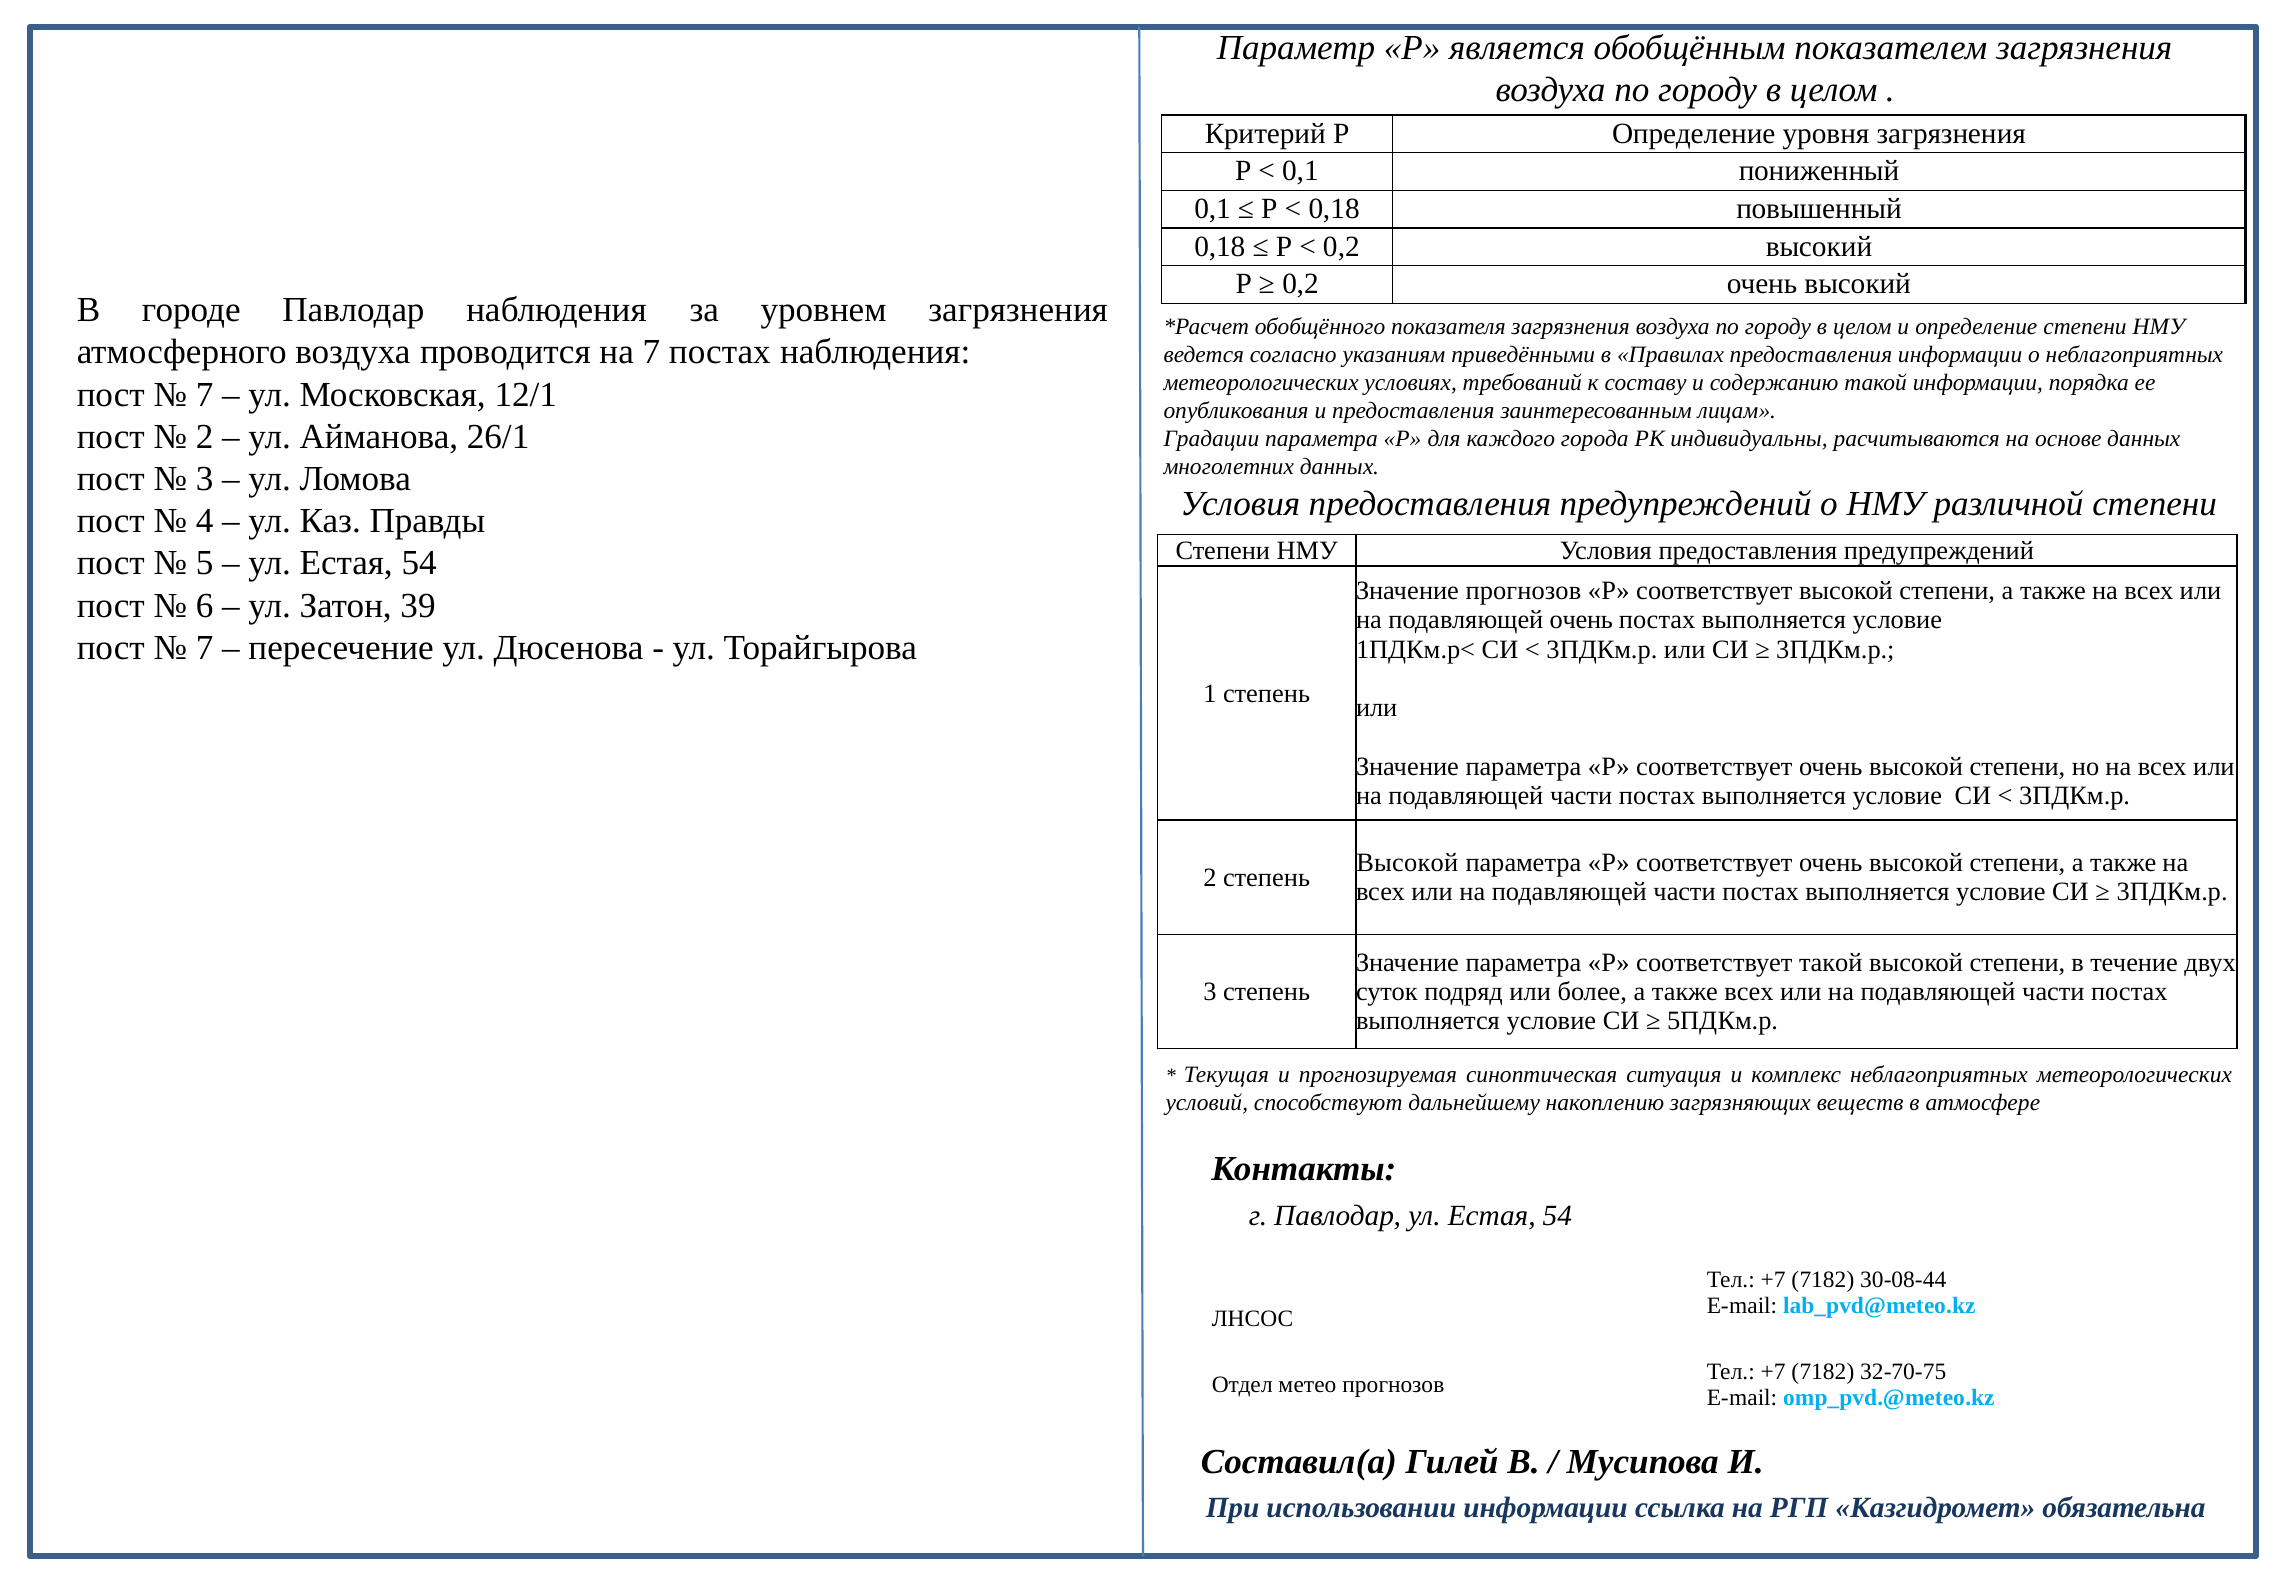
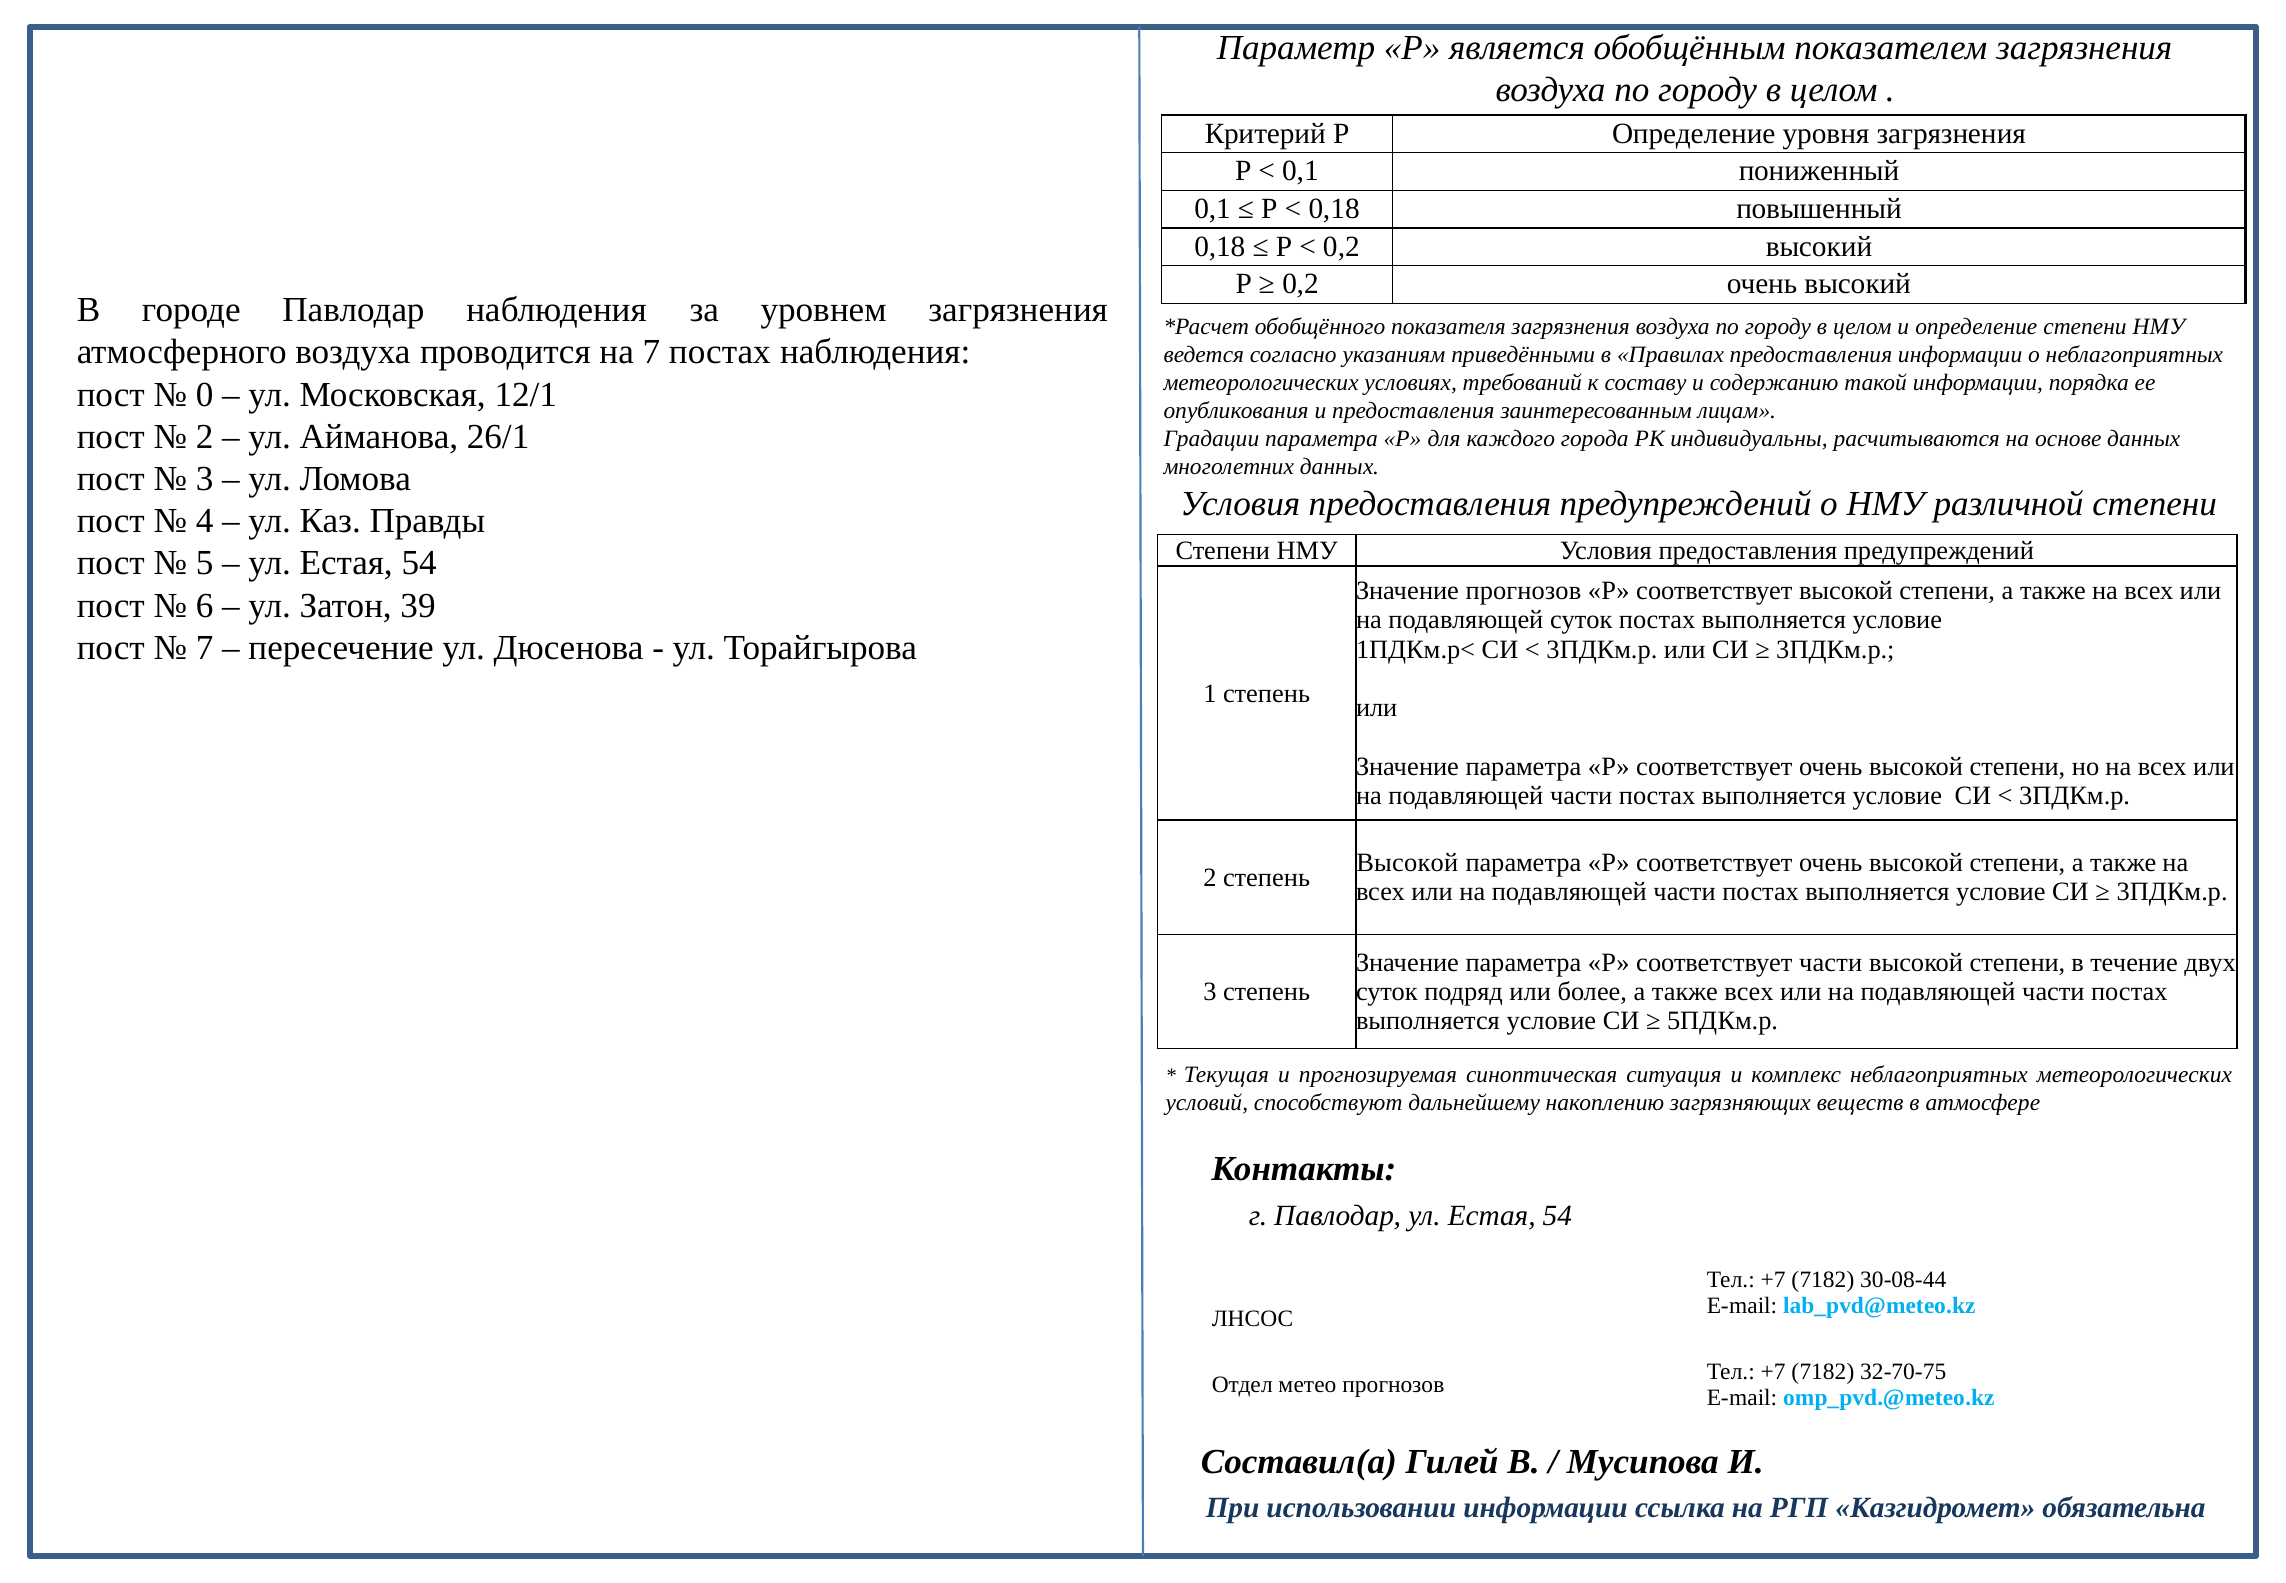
7: 7 -> 0 (205, 394)
подавляющей очень: очень -> суток (1581, 620)
соответствует такой: такой -> части (1831, 962)
